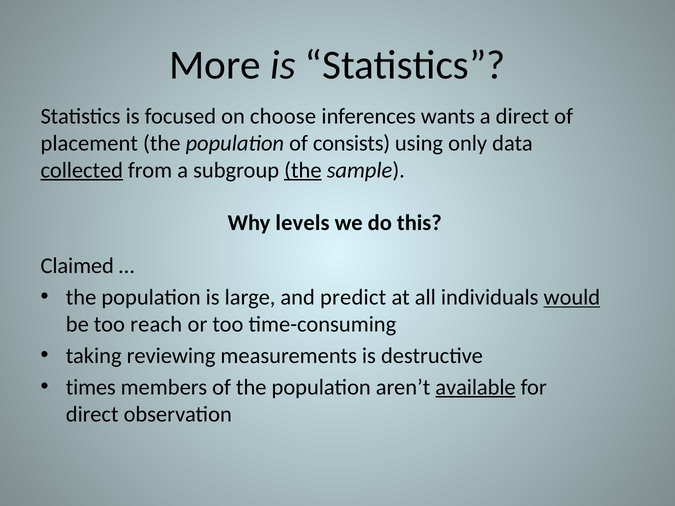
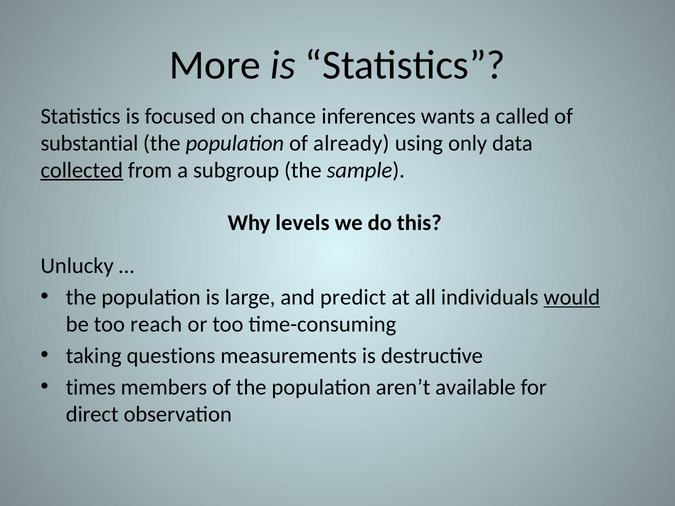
choose: choose -> chance (283, 116)
a direct: direct -> called (522, 116)
placement: placement -> substantial (89, 143)
consists: consists -> already (351, 143)
the underline: present -> none (303, 170)
Claimed: Claimed -> Unlucky (77, 266)
reviewing: reviewing -> questions (171, 356)
available underline: present -> none (476, 387)
